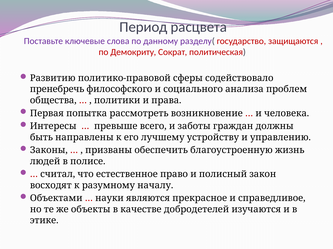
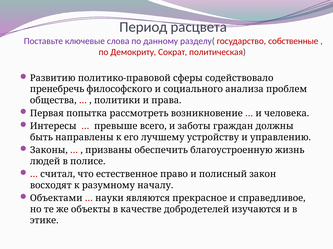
защищаются: защищаются -> собственные (293, 41)
